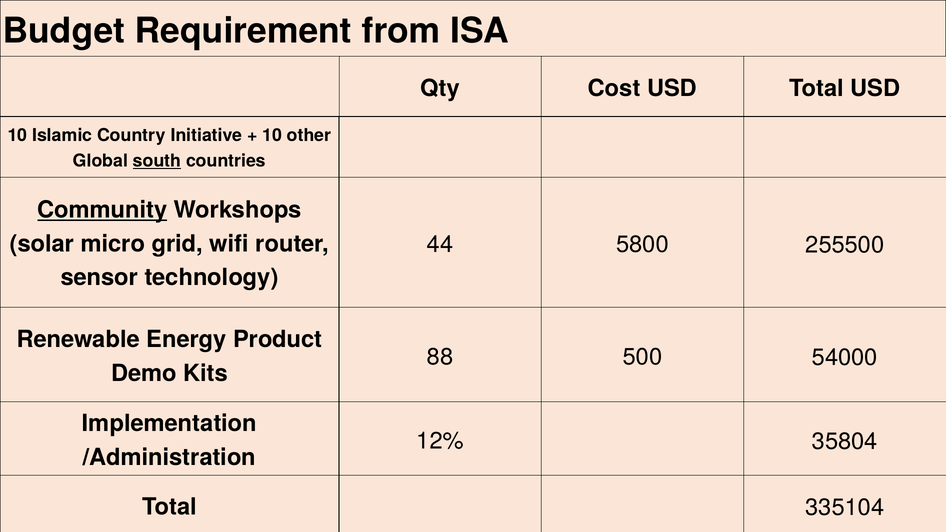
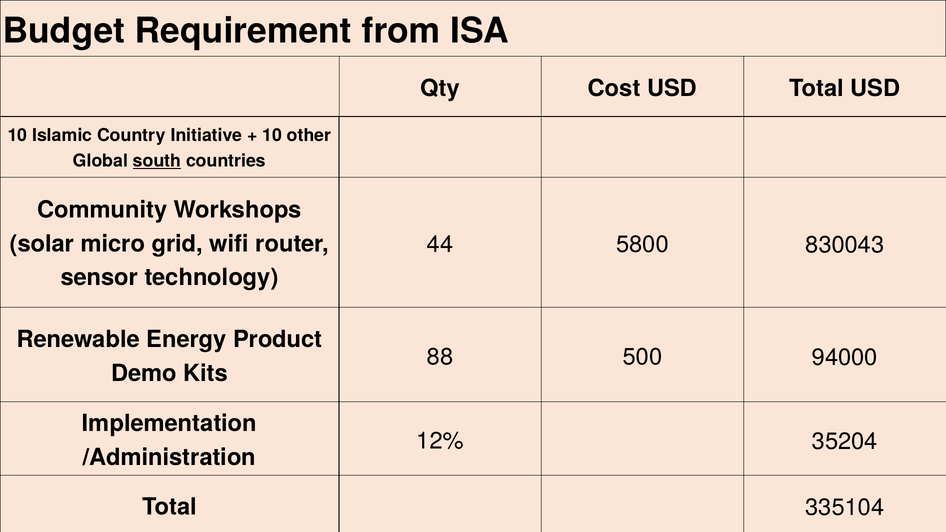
Community underline: present -> none (102, 210)
255500: 255500 -> 830043 (845, 245)
54000: 54000 -> 94000 (845, 357)
35804: 35804 -> 35204 (845, 441)
